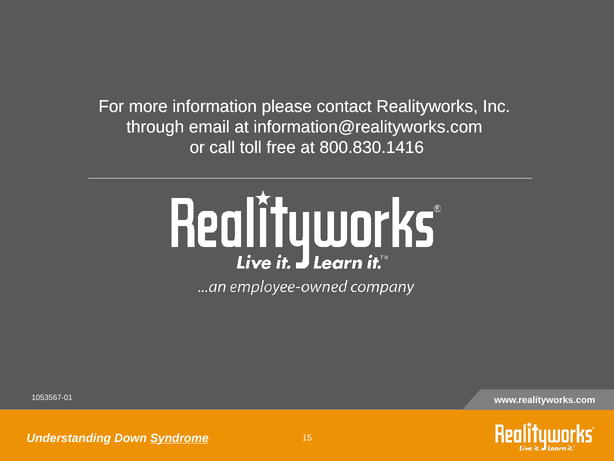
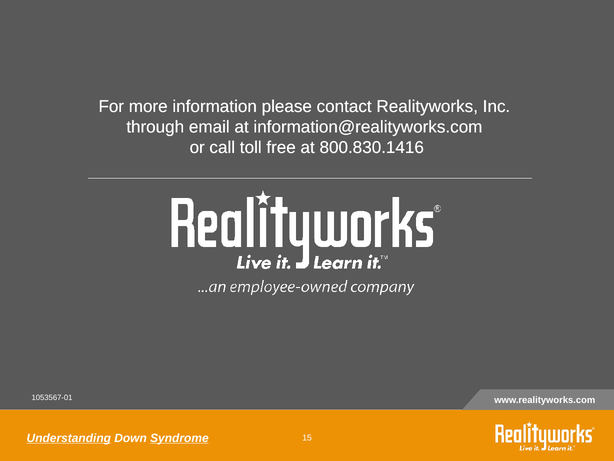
Understanding underline: none -> present (69, 438)
